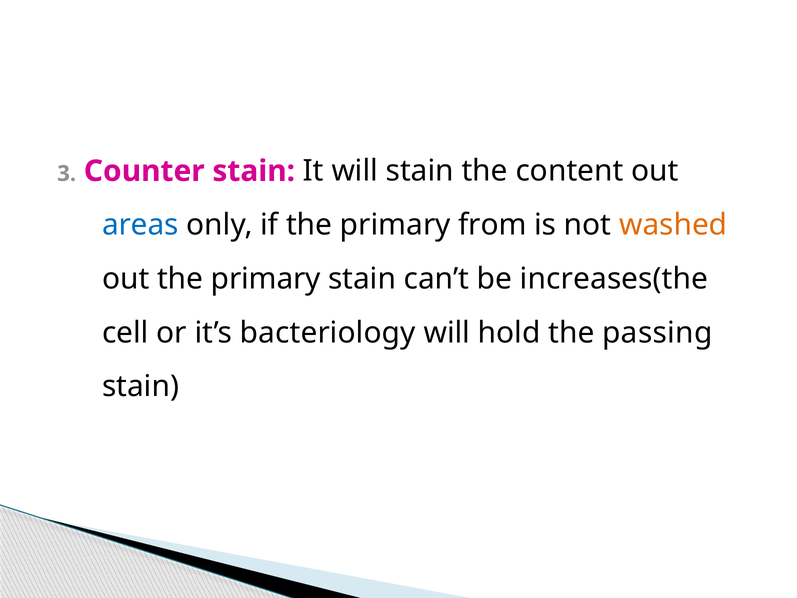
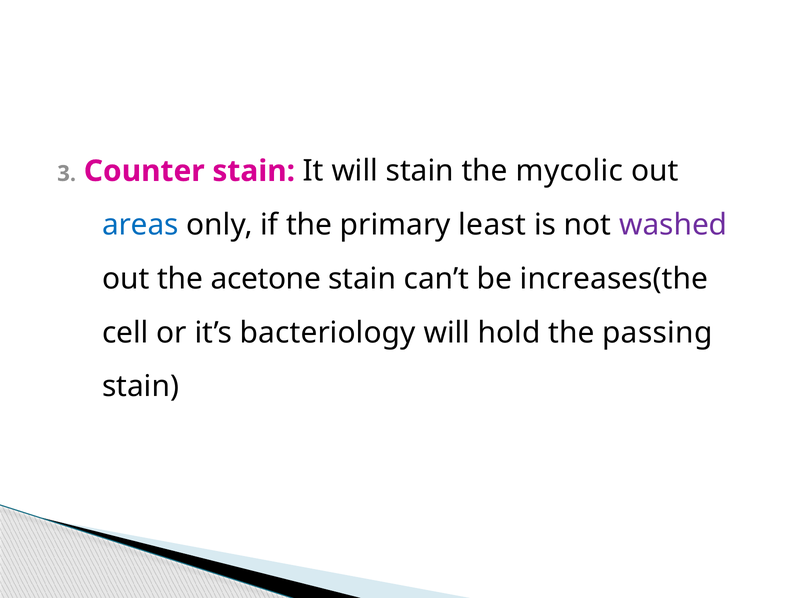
content: content -> mycolic (569, 171)
from: from -> least (492, 225)
washed colour: orange -> purple (673, 225)
out the primary: primary -> acetone (266, 279)
